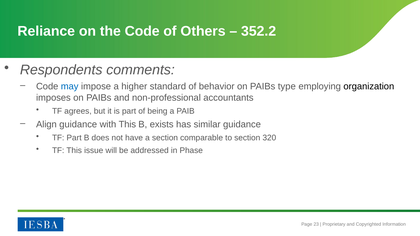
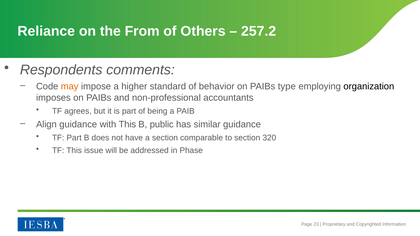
the Code: Code -> From (142, 31)
352.2: 352.2 -> 257.2 (259, 31)
may colour: blue -> orange (70, 87)
exists: exists -> public (162, 125)
